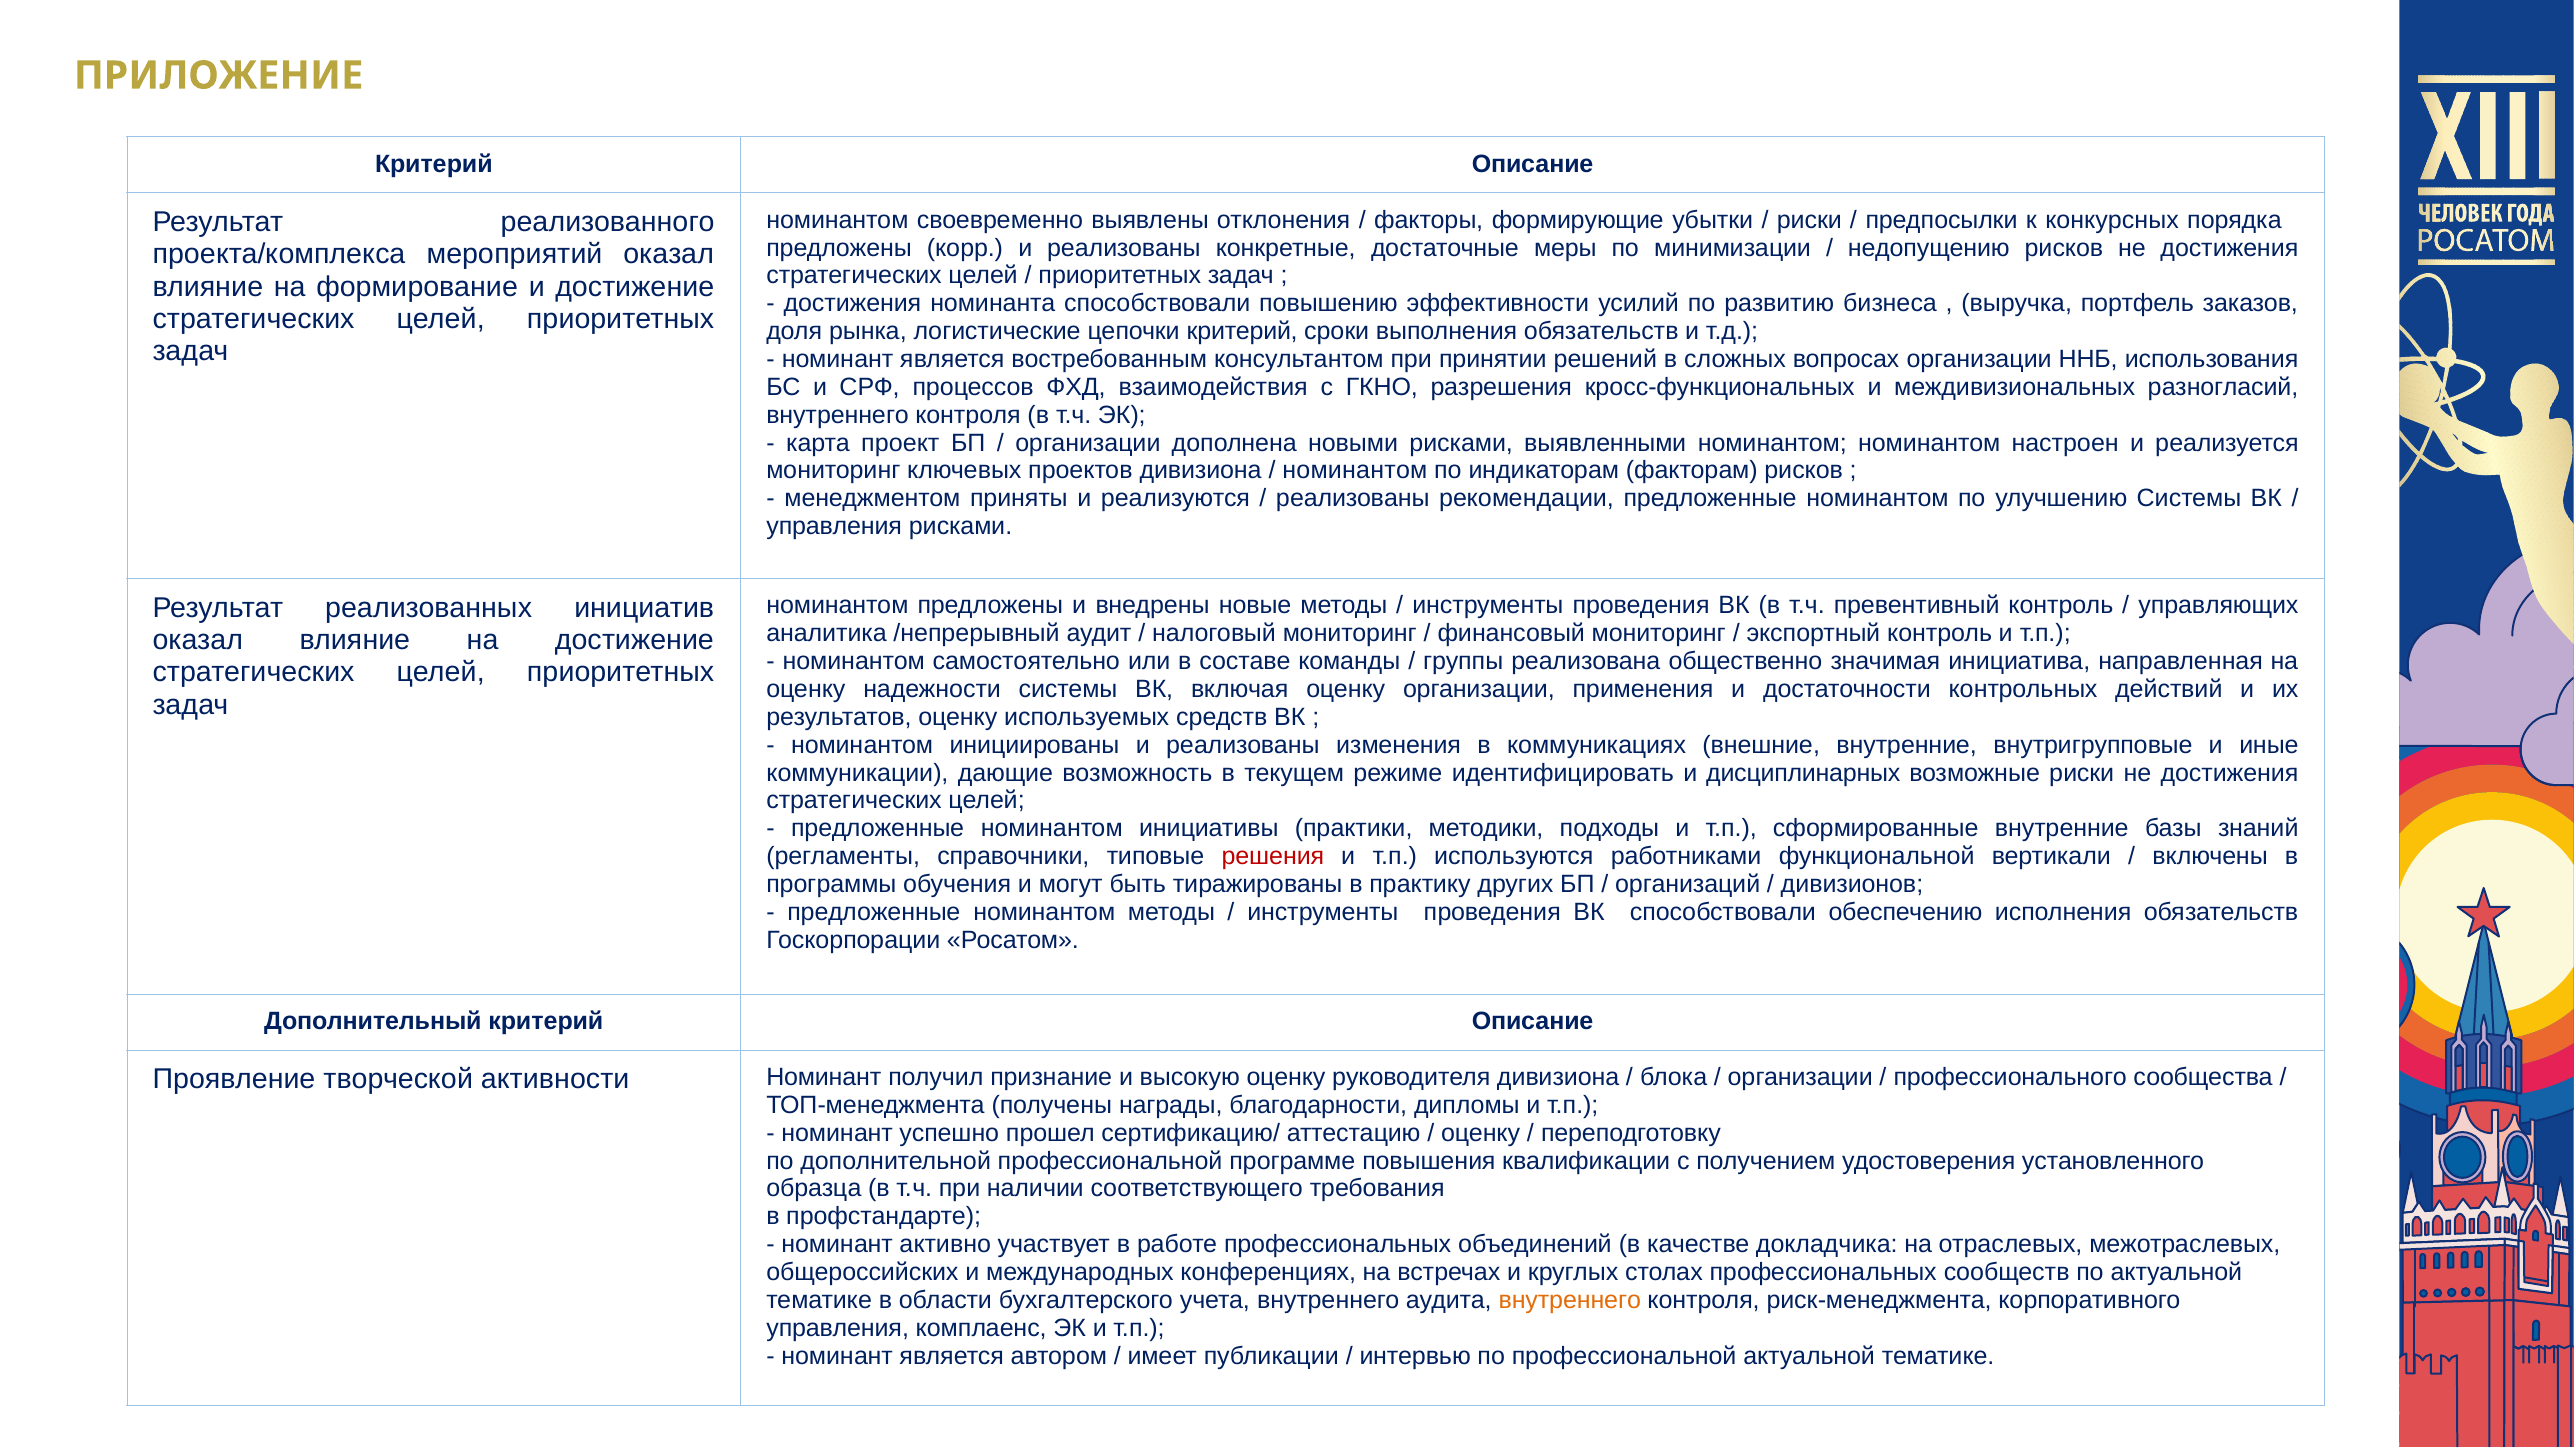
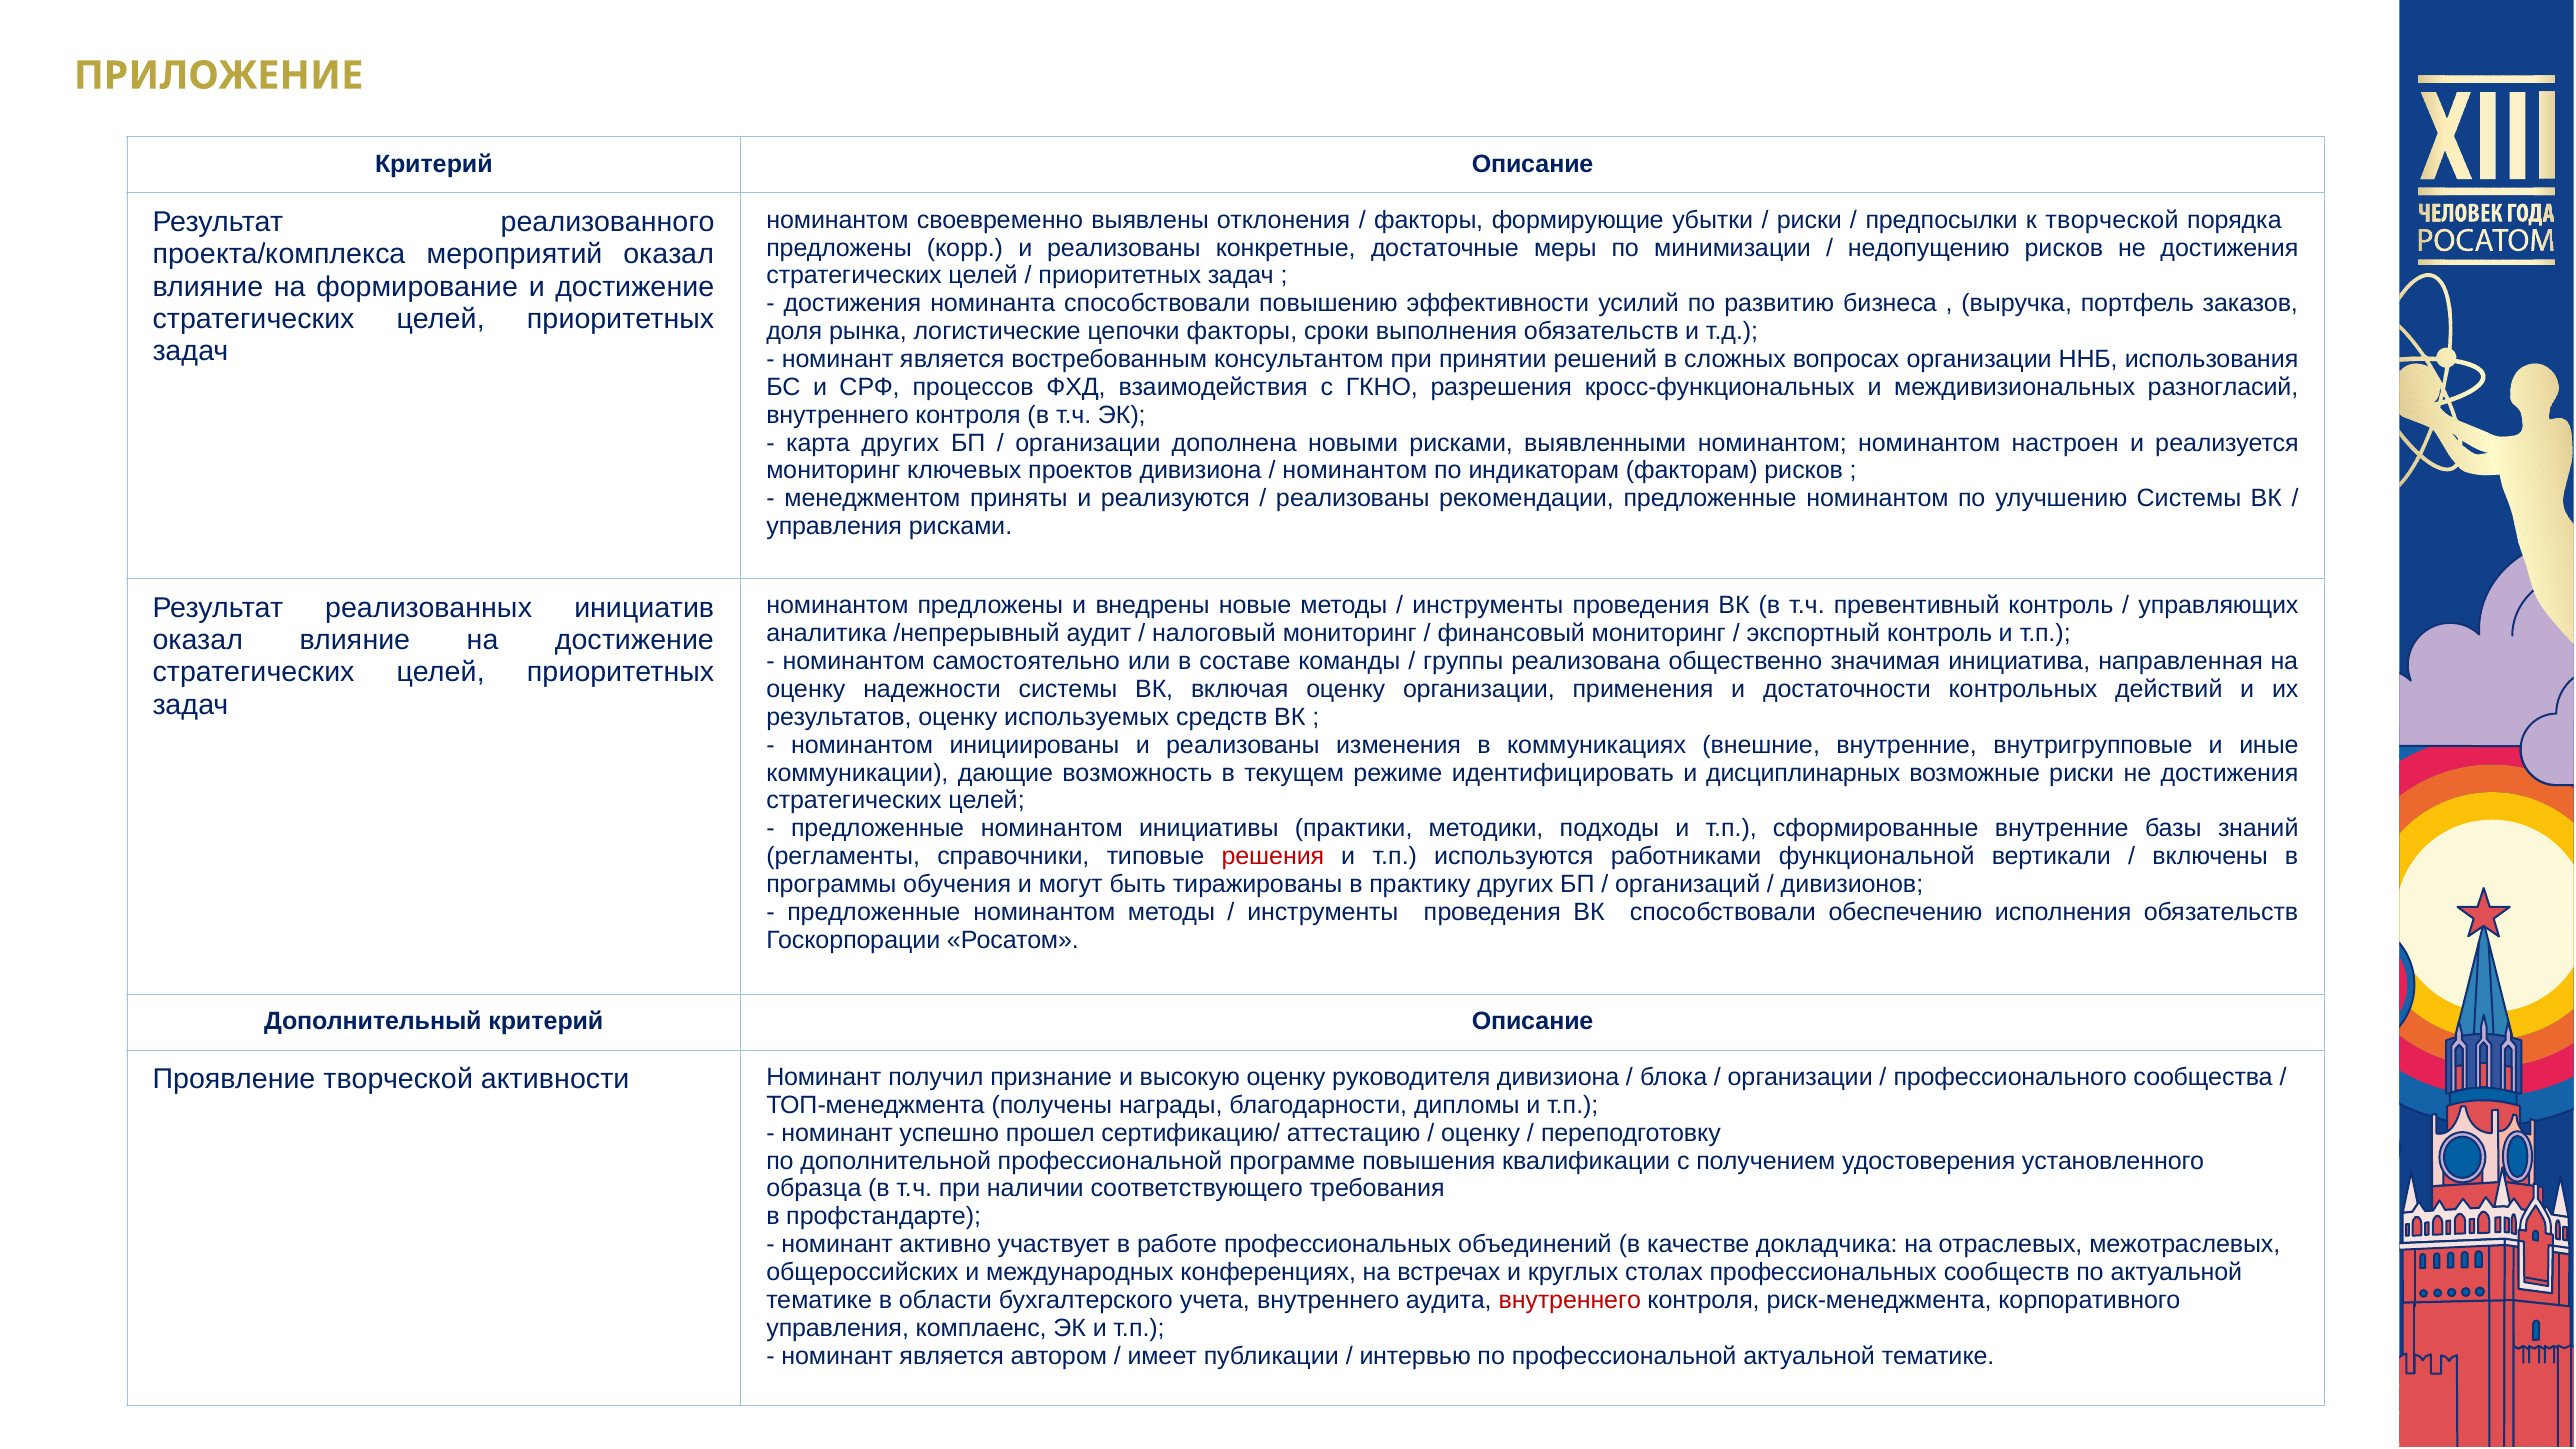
к конкурсных: конкурсных -> творческой (2112, 220)
цепочки критерий: критерий -> факторы (1242, 331)
карта проект: проект -> других (900, 443)
внутреннего colour: orange -> red (1570, 1300)
